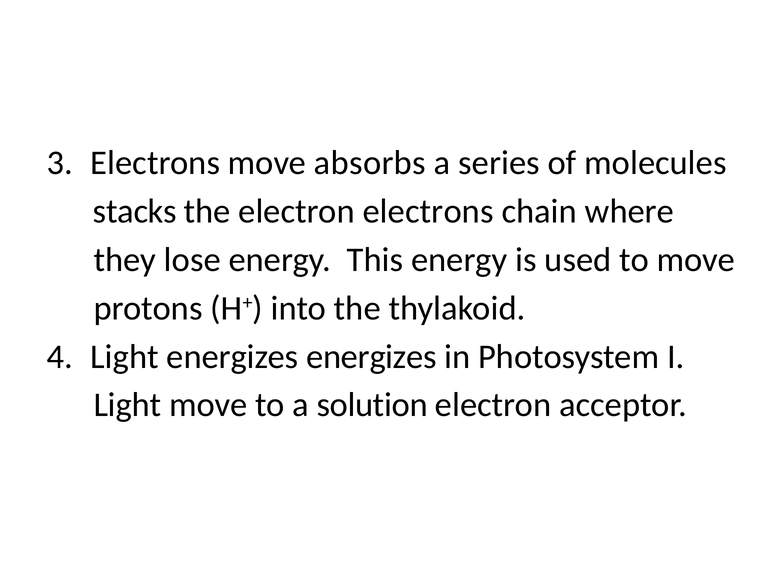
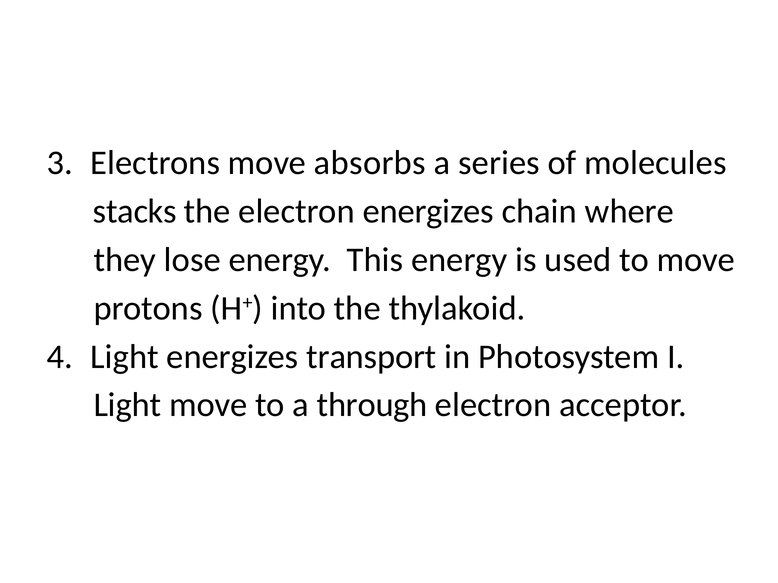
electron electrons: electrons -> energizes (428, 212)
energizes energizes: energizes -> transport (371, 357)
solution: solution -> through (372, 405)
